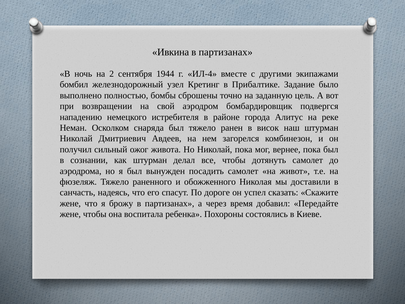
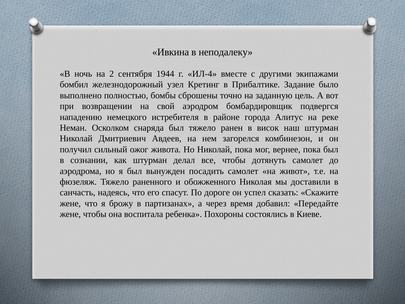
партизанах: партизанах -> неподалеку (226, 52)
